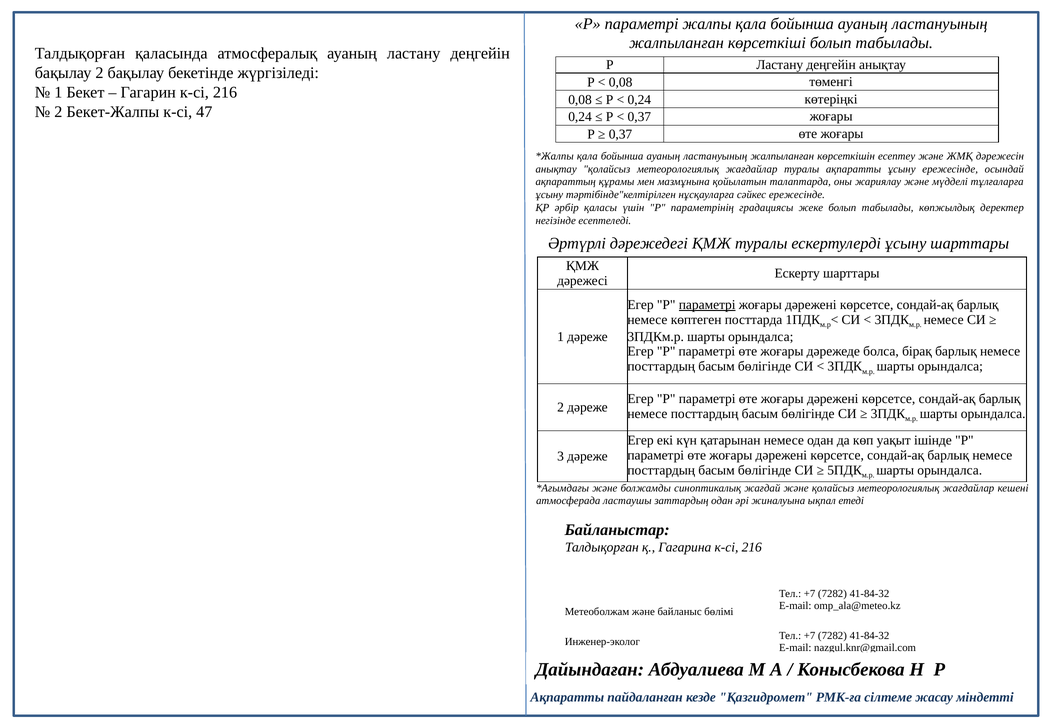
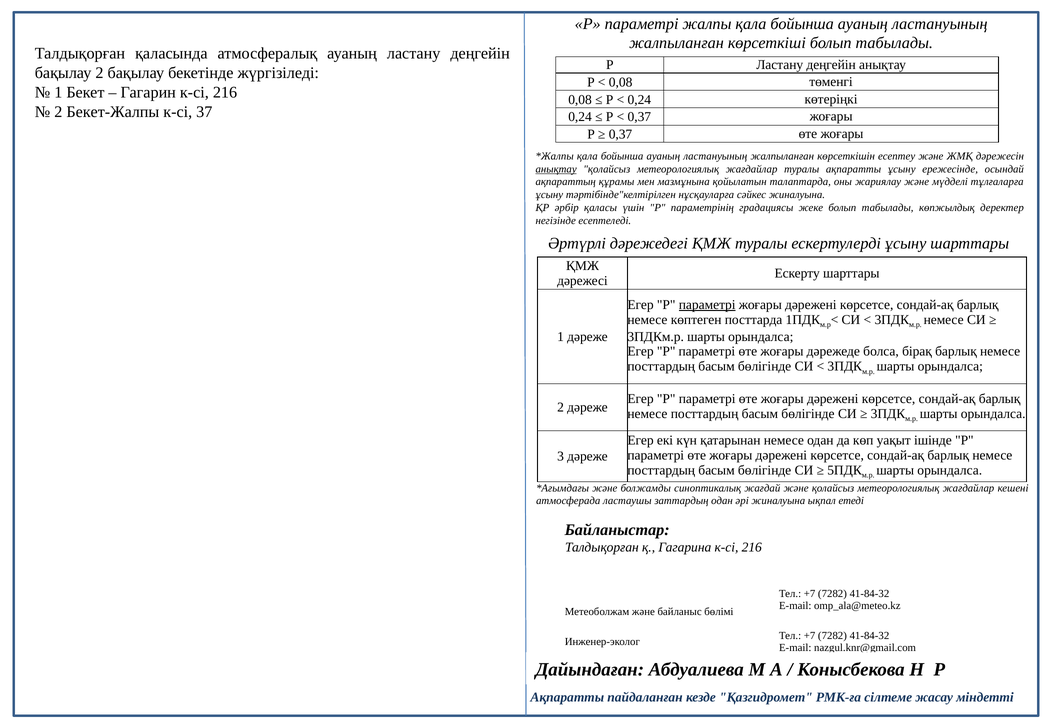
47: 47 -> 37 (204, 112)
анықтау underline: none -> present (556, 169)
сәйкес ережесінде: ережесінде -> жиналуына (797, 195)
